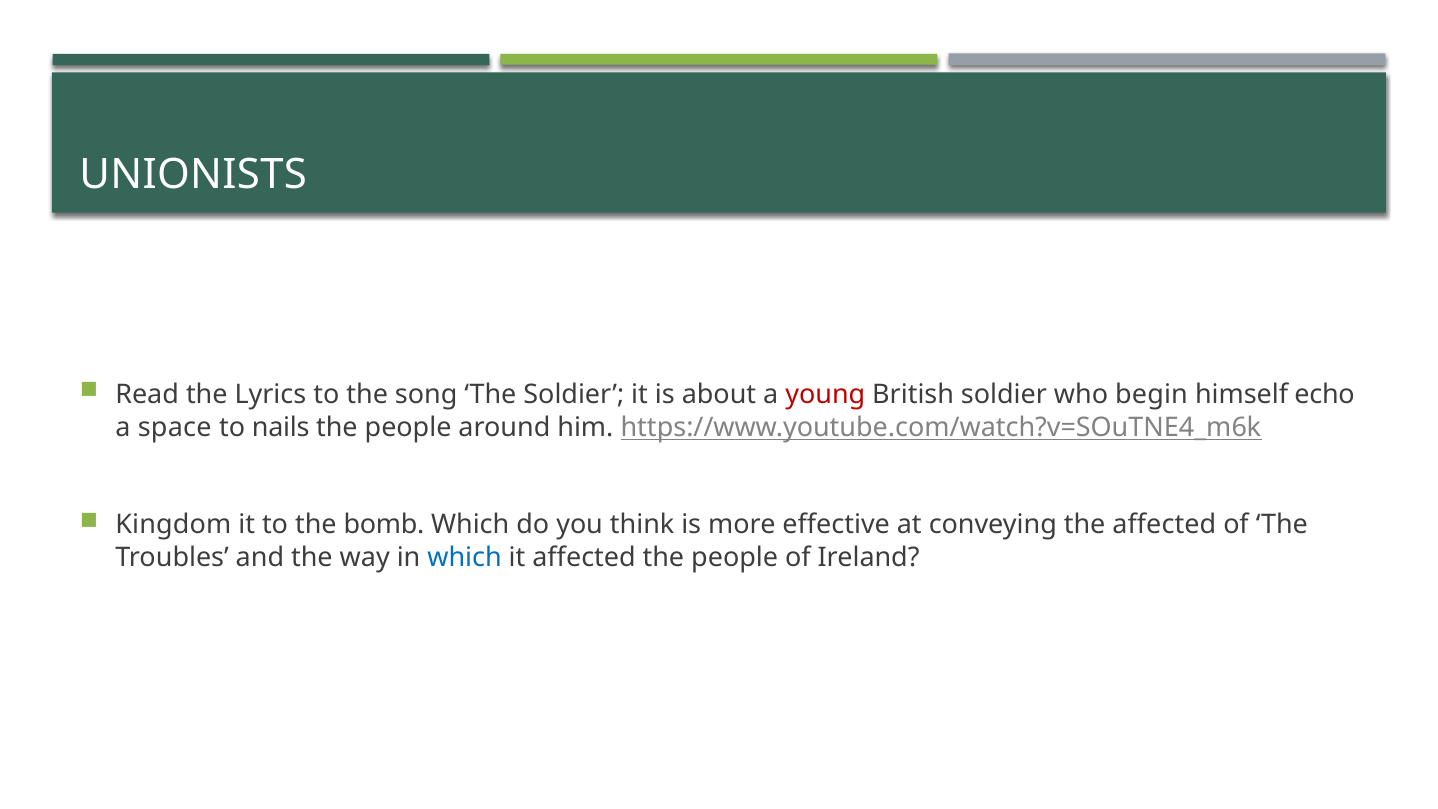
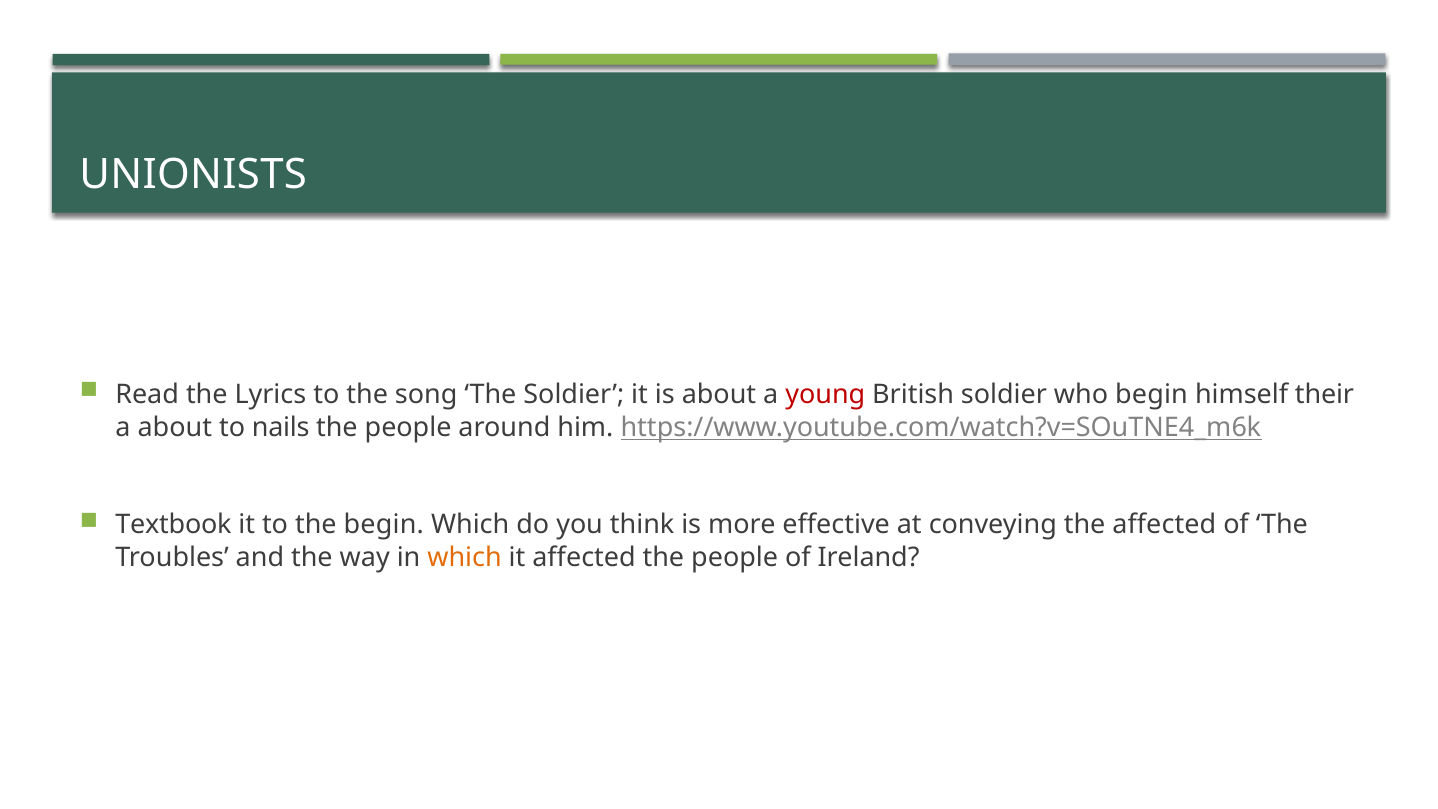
echo: echo -> their (1325, 395)
a space: space -> about (175, 427)
Kingdom: Kingdom -> Textbook (174, 525)
the bomb: bomb -> begin (384, 525)
which colour: blue -> orange (465, 557)
